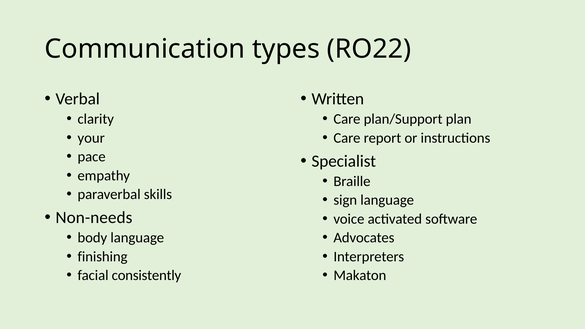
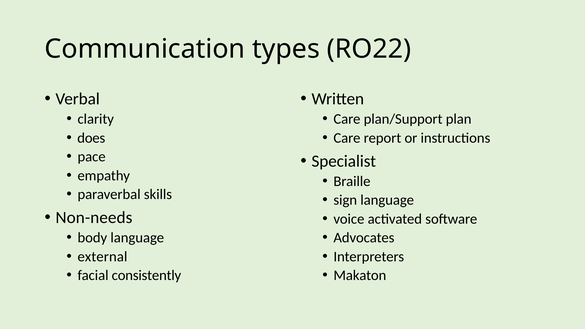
your: your -> does (91, 138)
finishing: finishing -> external (102, 257)
